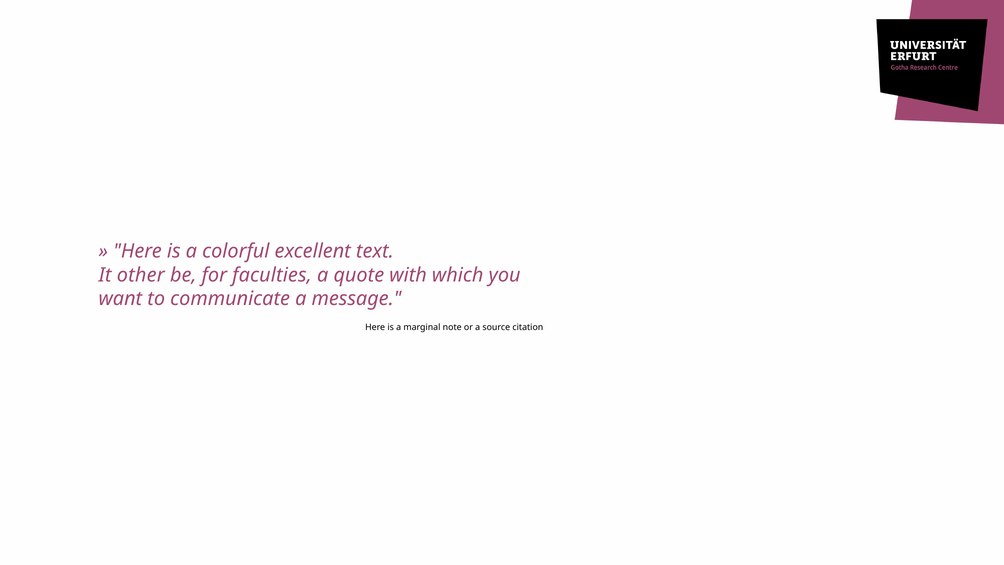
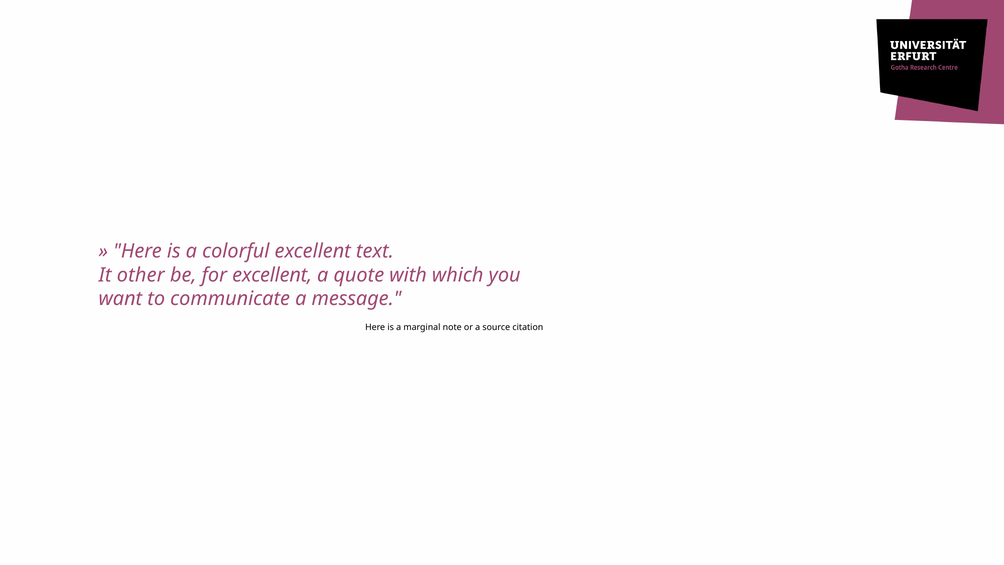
for faculties: faculties -> excellent (272, 275)
